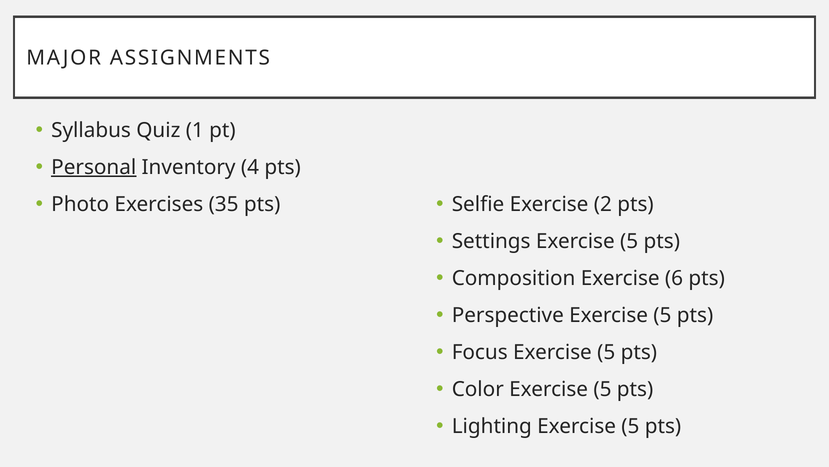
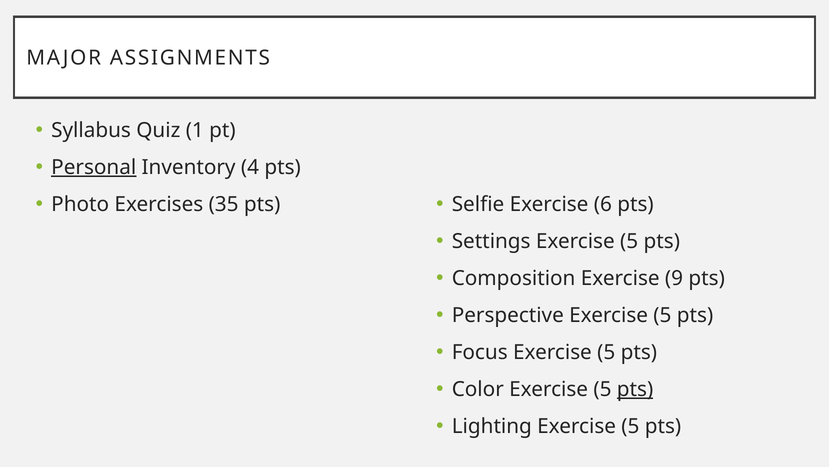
2: 2 -> 6 (603, 204)
6: 6 -> 9 (674, 278)
pts underline: none -> present (635, 389)
